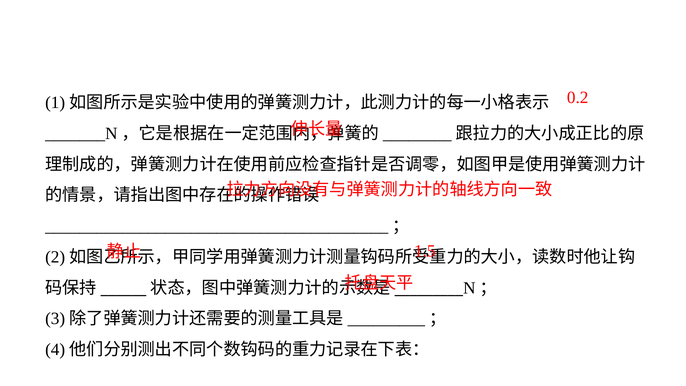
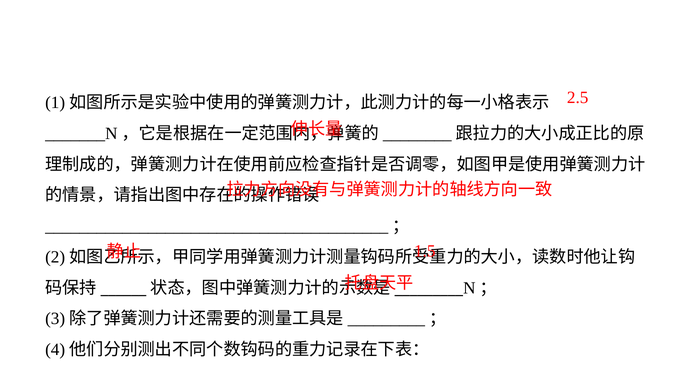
0.2: 0.2 -> 2.5 (578, 98)
